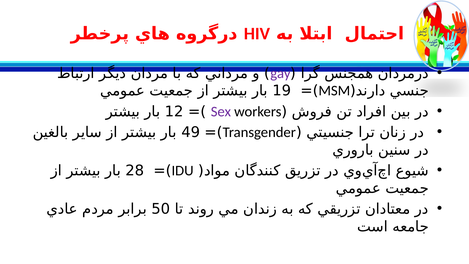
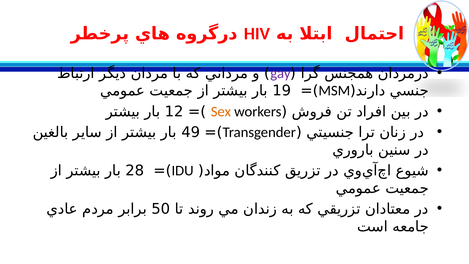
Sex colour: purple -> orange (221, 111)
